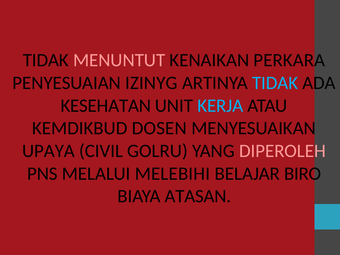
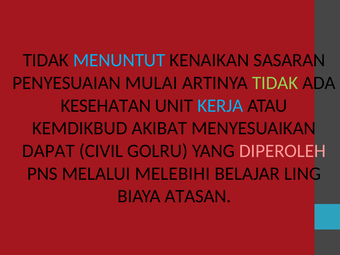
MENUNTUT colour: pink -> light blue (119, 60)
PERKARA: PERKARA -> SASARAN (289, 60)
IZINYG: IZINYG -> MULAI (151, 83)
TIDAK colour: light blue -> light green (275, 83)
DOSEN: DOSEN -> AKIBAT (159, 128)
UPAYA: UPAYA -> DAPAT (48, 151)
BIRO: BIRO -> LING (303, 174)
